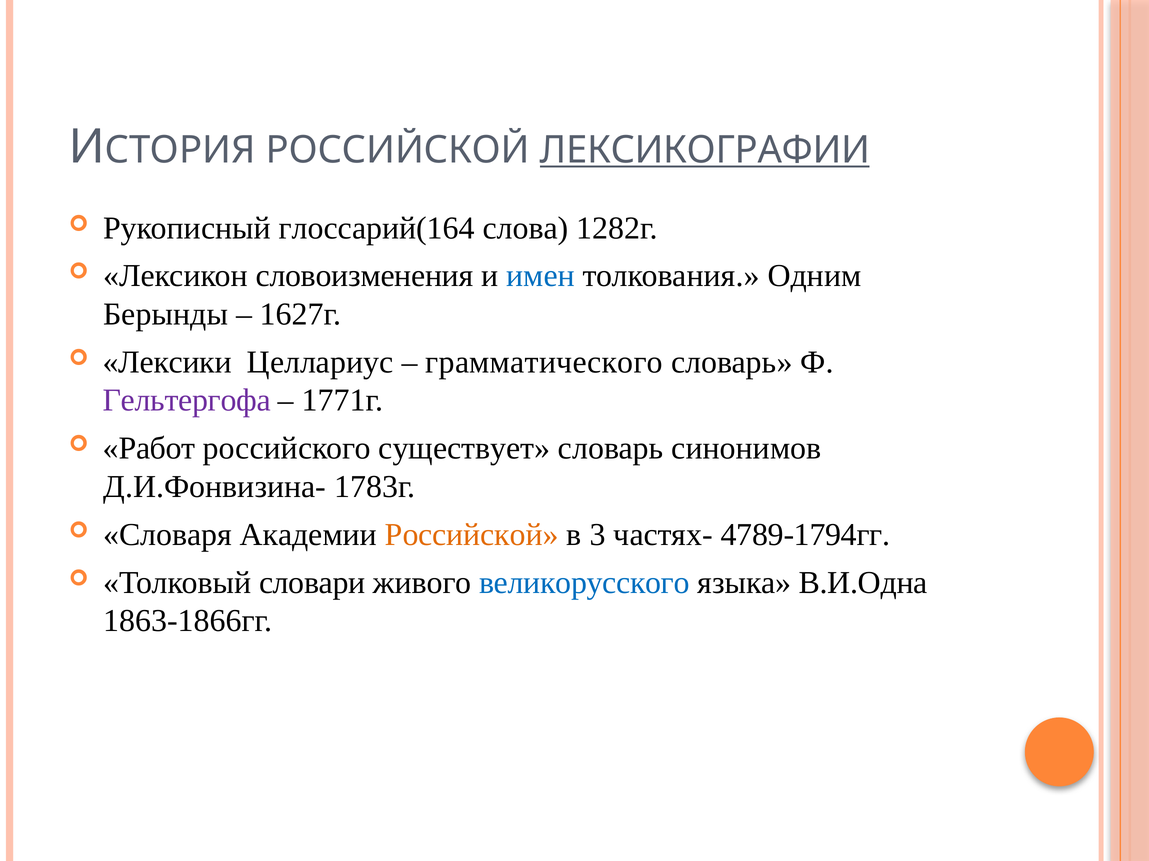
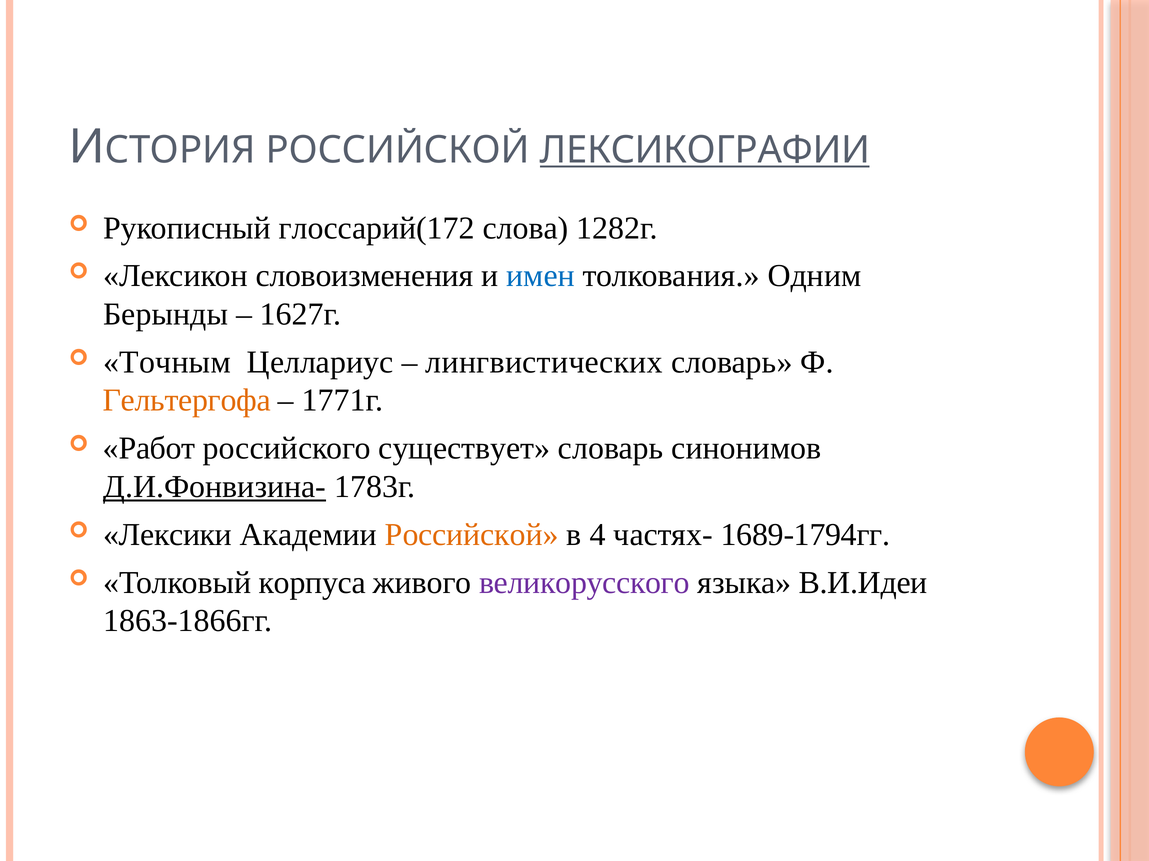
глоссарий(164: глоссарий(164 -> глоссарий(172 (377, 228)
Лексики: Лексики -> Точным (167, 362)
грамматического: грамматического -> лингвистических (544, 362)
Гельтергофа colour: purple -> orange (187, 401)
Д.И.Фонвизина- underline: none -> present (215, 487)
Словаря: Словаря -> Лексики (168, 535)
3: 3 -> 4 (598, 535)
4789-1794гг: 4789-1794гг -> 1689-1794гг (805, 535)
словари: словари -> корпуса (312, 583)
великорусского colour: blue -> purple (584, 583)
В.И.Одна: В.И.Одна -> В.И.Идеи (863, 583)
